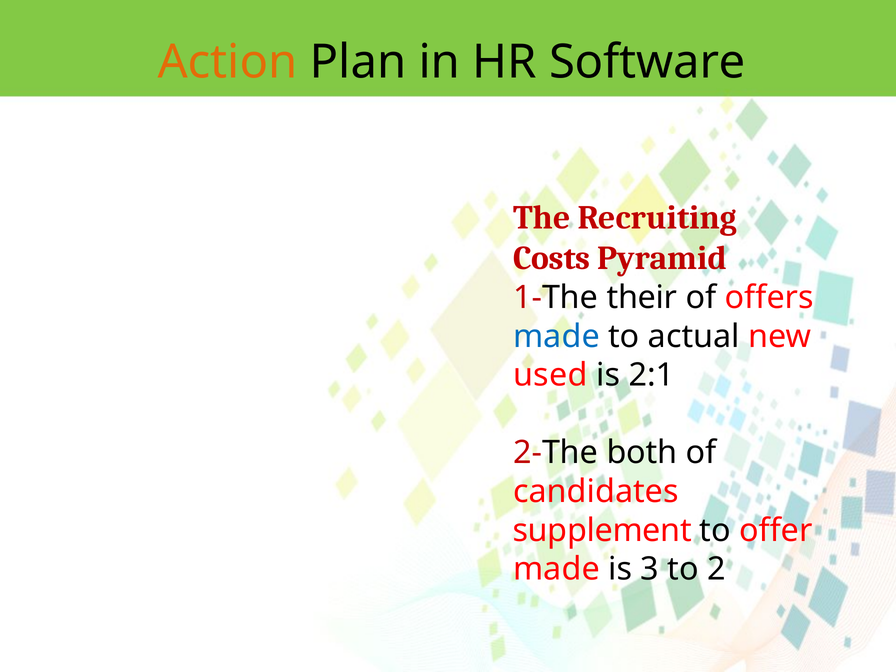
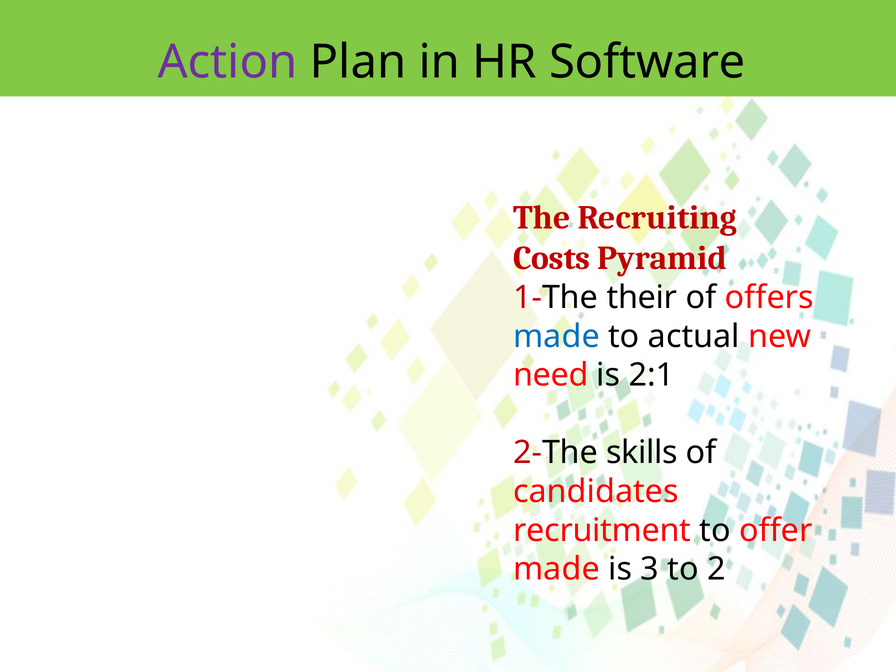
Action colour: orange -> purple (228, 62)
used: used -> need (551, 375)
both: both -> skills (642, 453)
supplement: supplement -> recruitment (602, 530)
